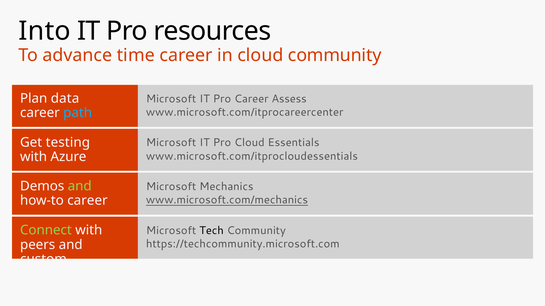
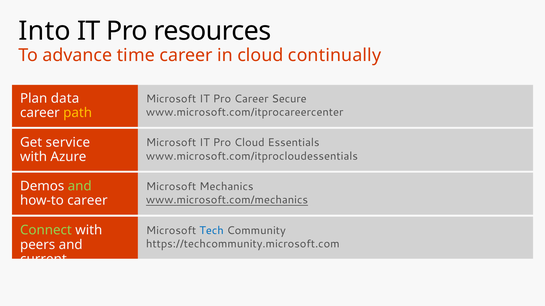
cloud community: community -> continually (335, 55)
Assess: Assess -> Secure (289, 99)
path colour: light blue -> yellow (78, 113)
testing: testing -> service (68, 143)
Tech colour: black -> blue (212, 231)
custom: custom -> current (43, 259)
